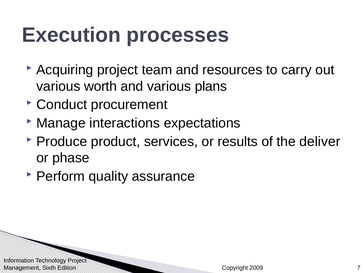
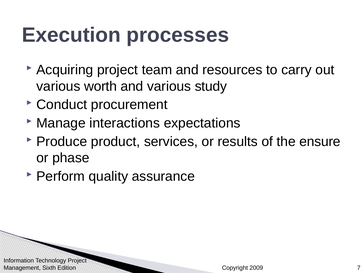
plans: plans -> study (211, 86)
deliver: deliver -> ensure (320, 142)
